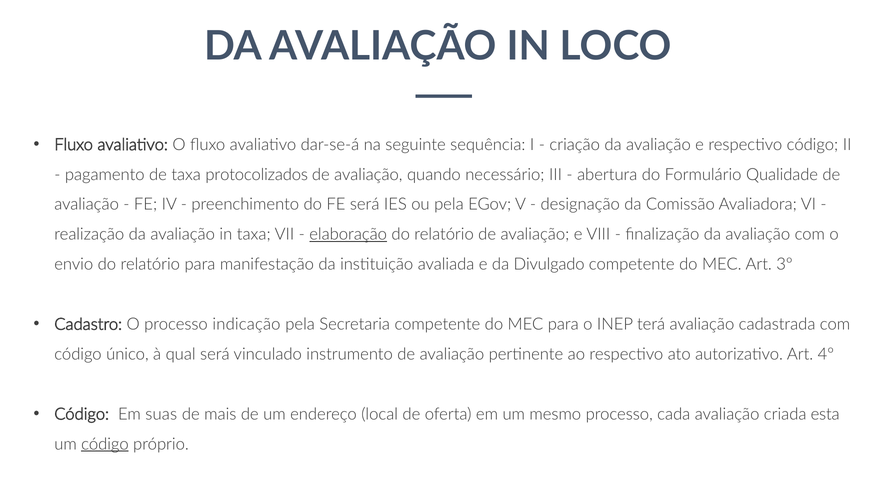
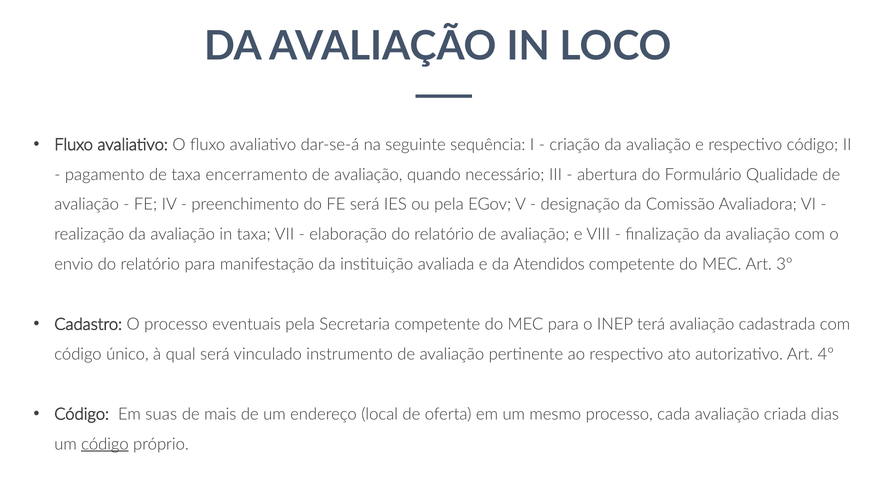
protocolizados: protocolizados -> encerramento (257, 174)
elaboração underline: present -> none (348, 234)
Divulgado: Divulgado -> Atendidos (549, 264)
indicação: indicação -> eventuais (247, 324)
esta: esta -> dias (825, 414)
